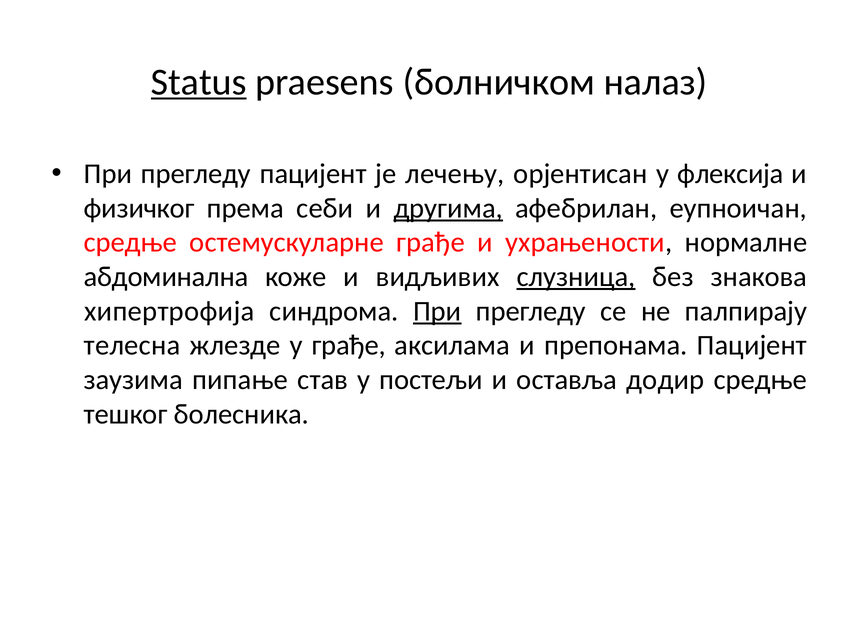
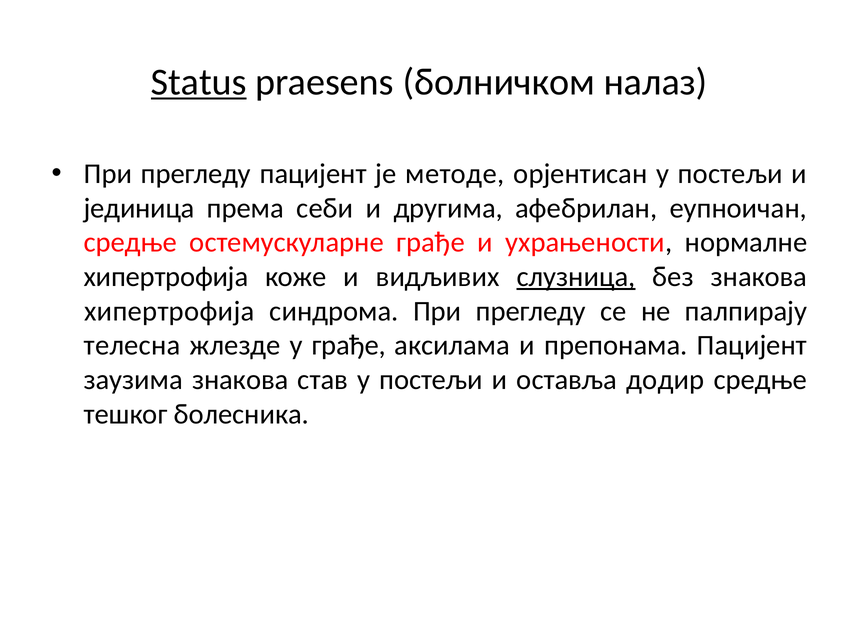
лечењу: лечењу -> методе (455, 174)
орјентисан у флексија: флексија -> постељи (730, 174)
физичког: физичког -> јединица (139, 208)
другима underline: present -> none (448, 208)
абдоминална: абдоминална -> хипертрофија (166, 277)
При underline: present -> none (437, 311)
заузима пипање: пипање -> знакова (240, 380)
